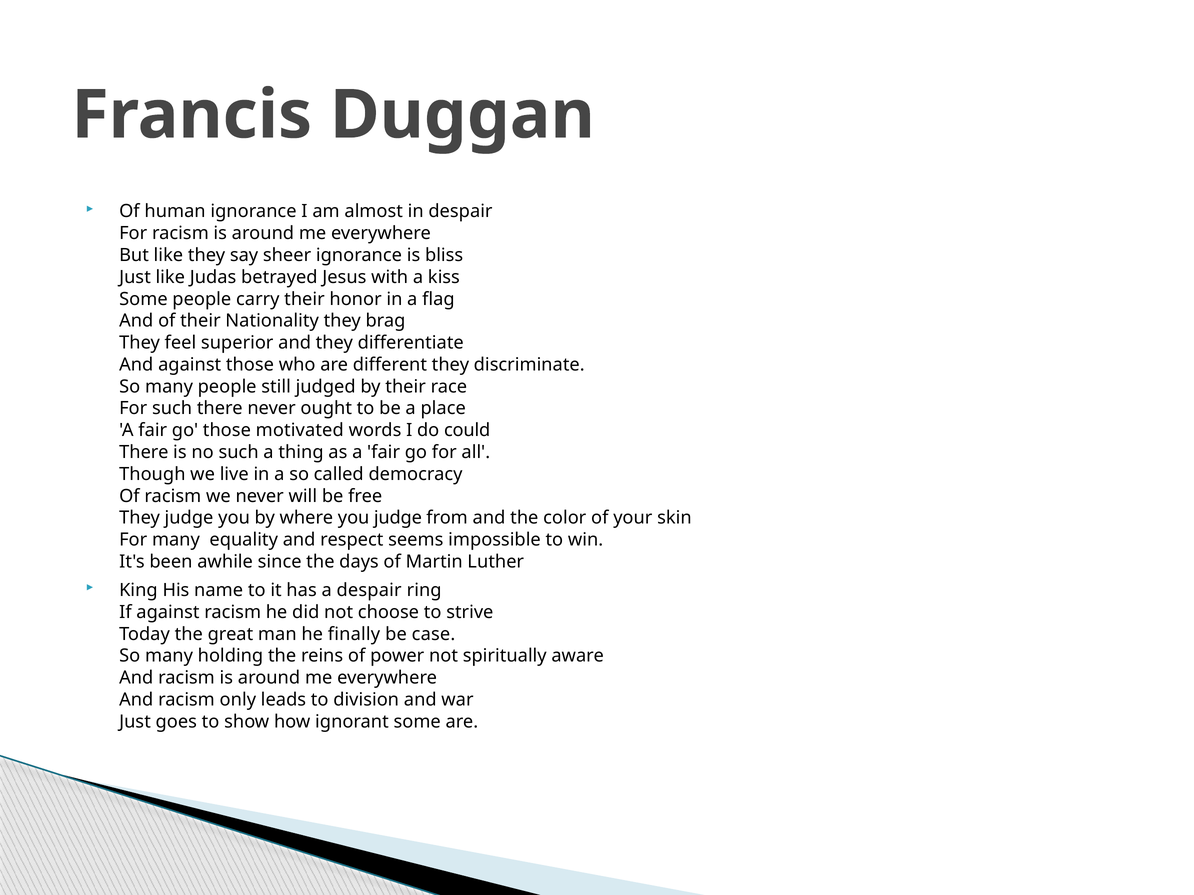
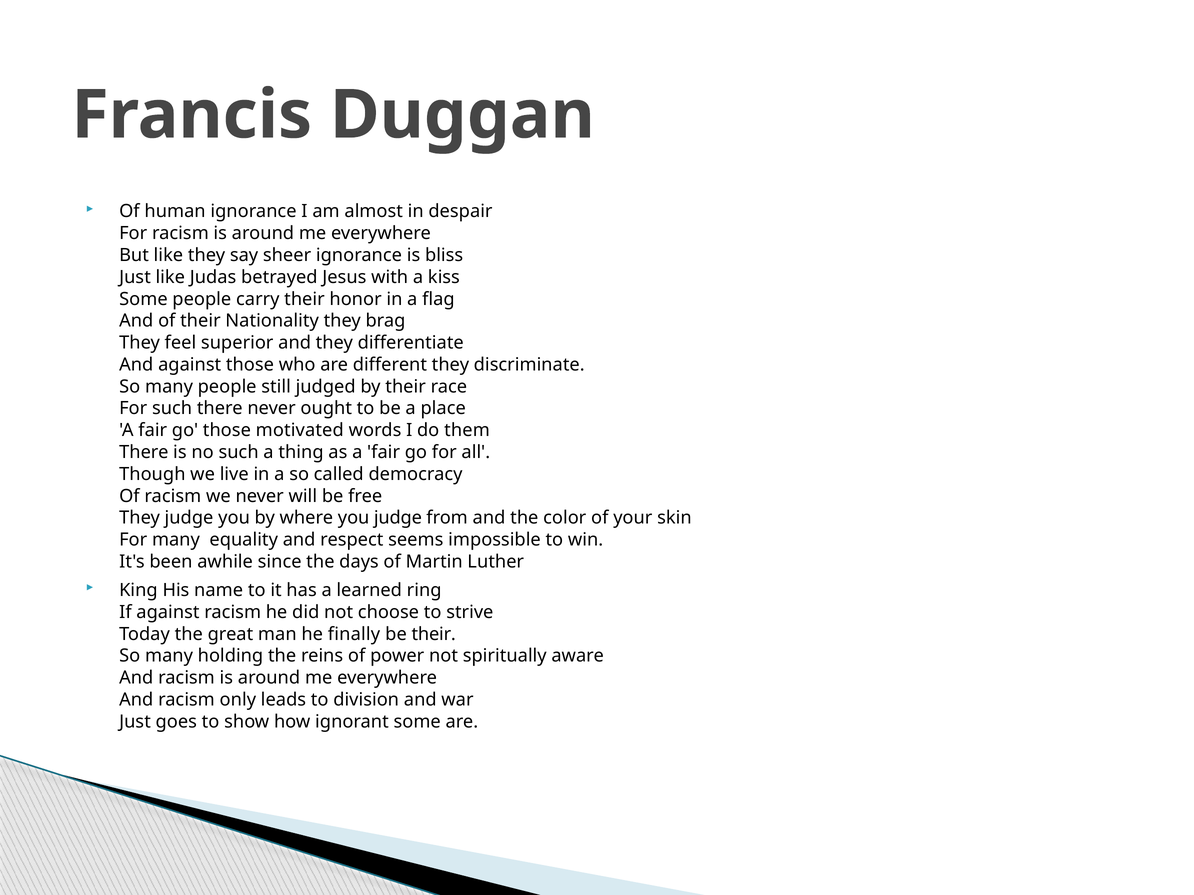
could: could -> them (467, 431)
a despair: despair -> learned (369, 591)
be case: case -> their (434, 634)
